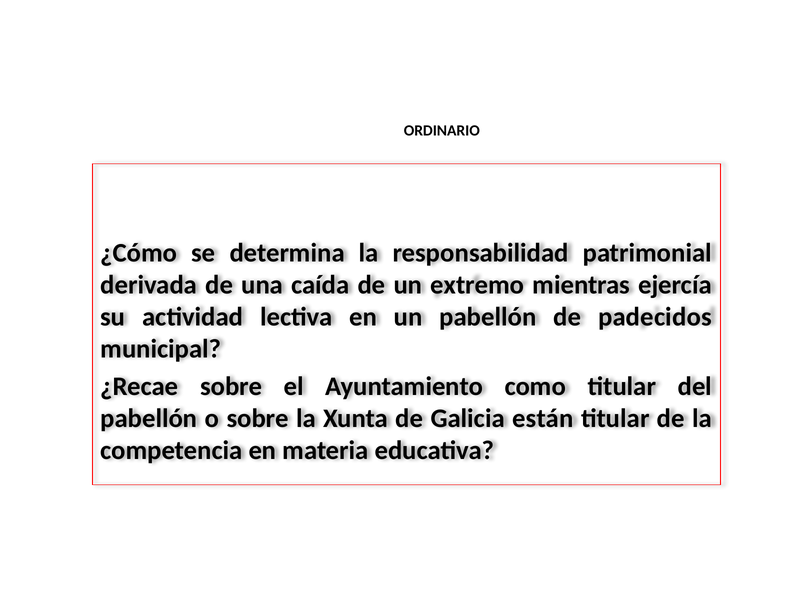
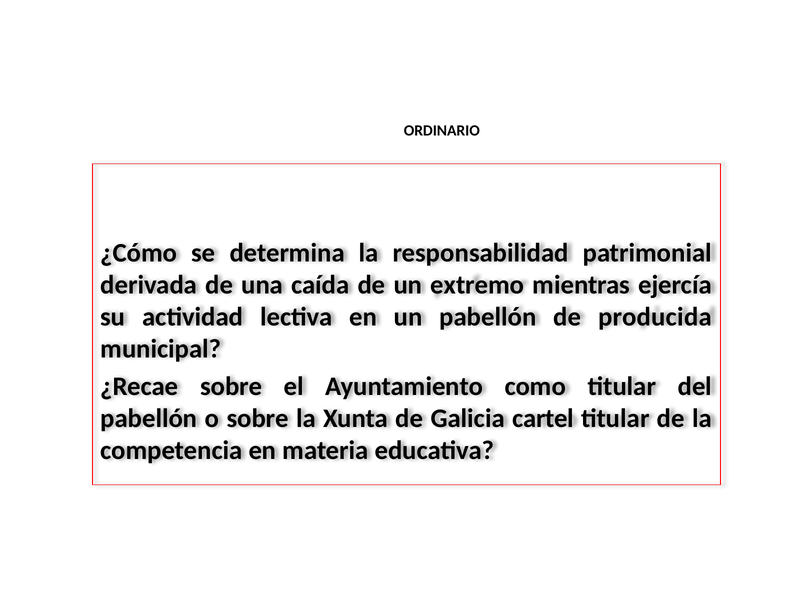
padecidos: padecidos -> producida (655, 317)
están: están -> cartel (543, 418)
